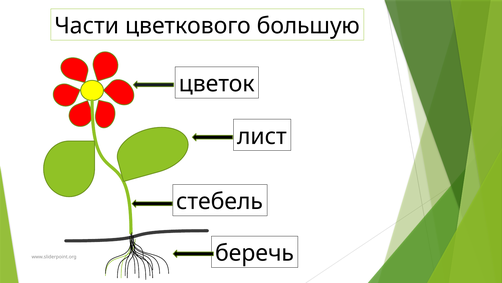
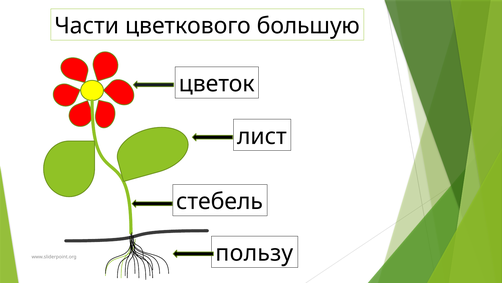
беречь: беречь -> пользу (254, 253)
